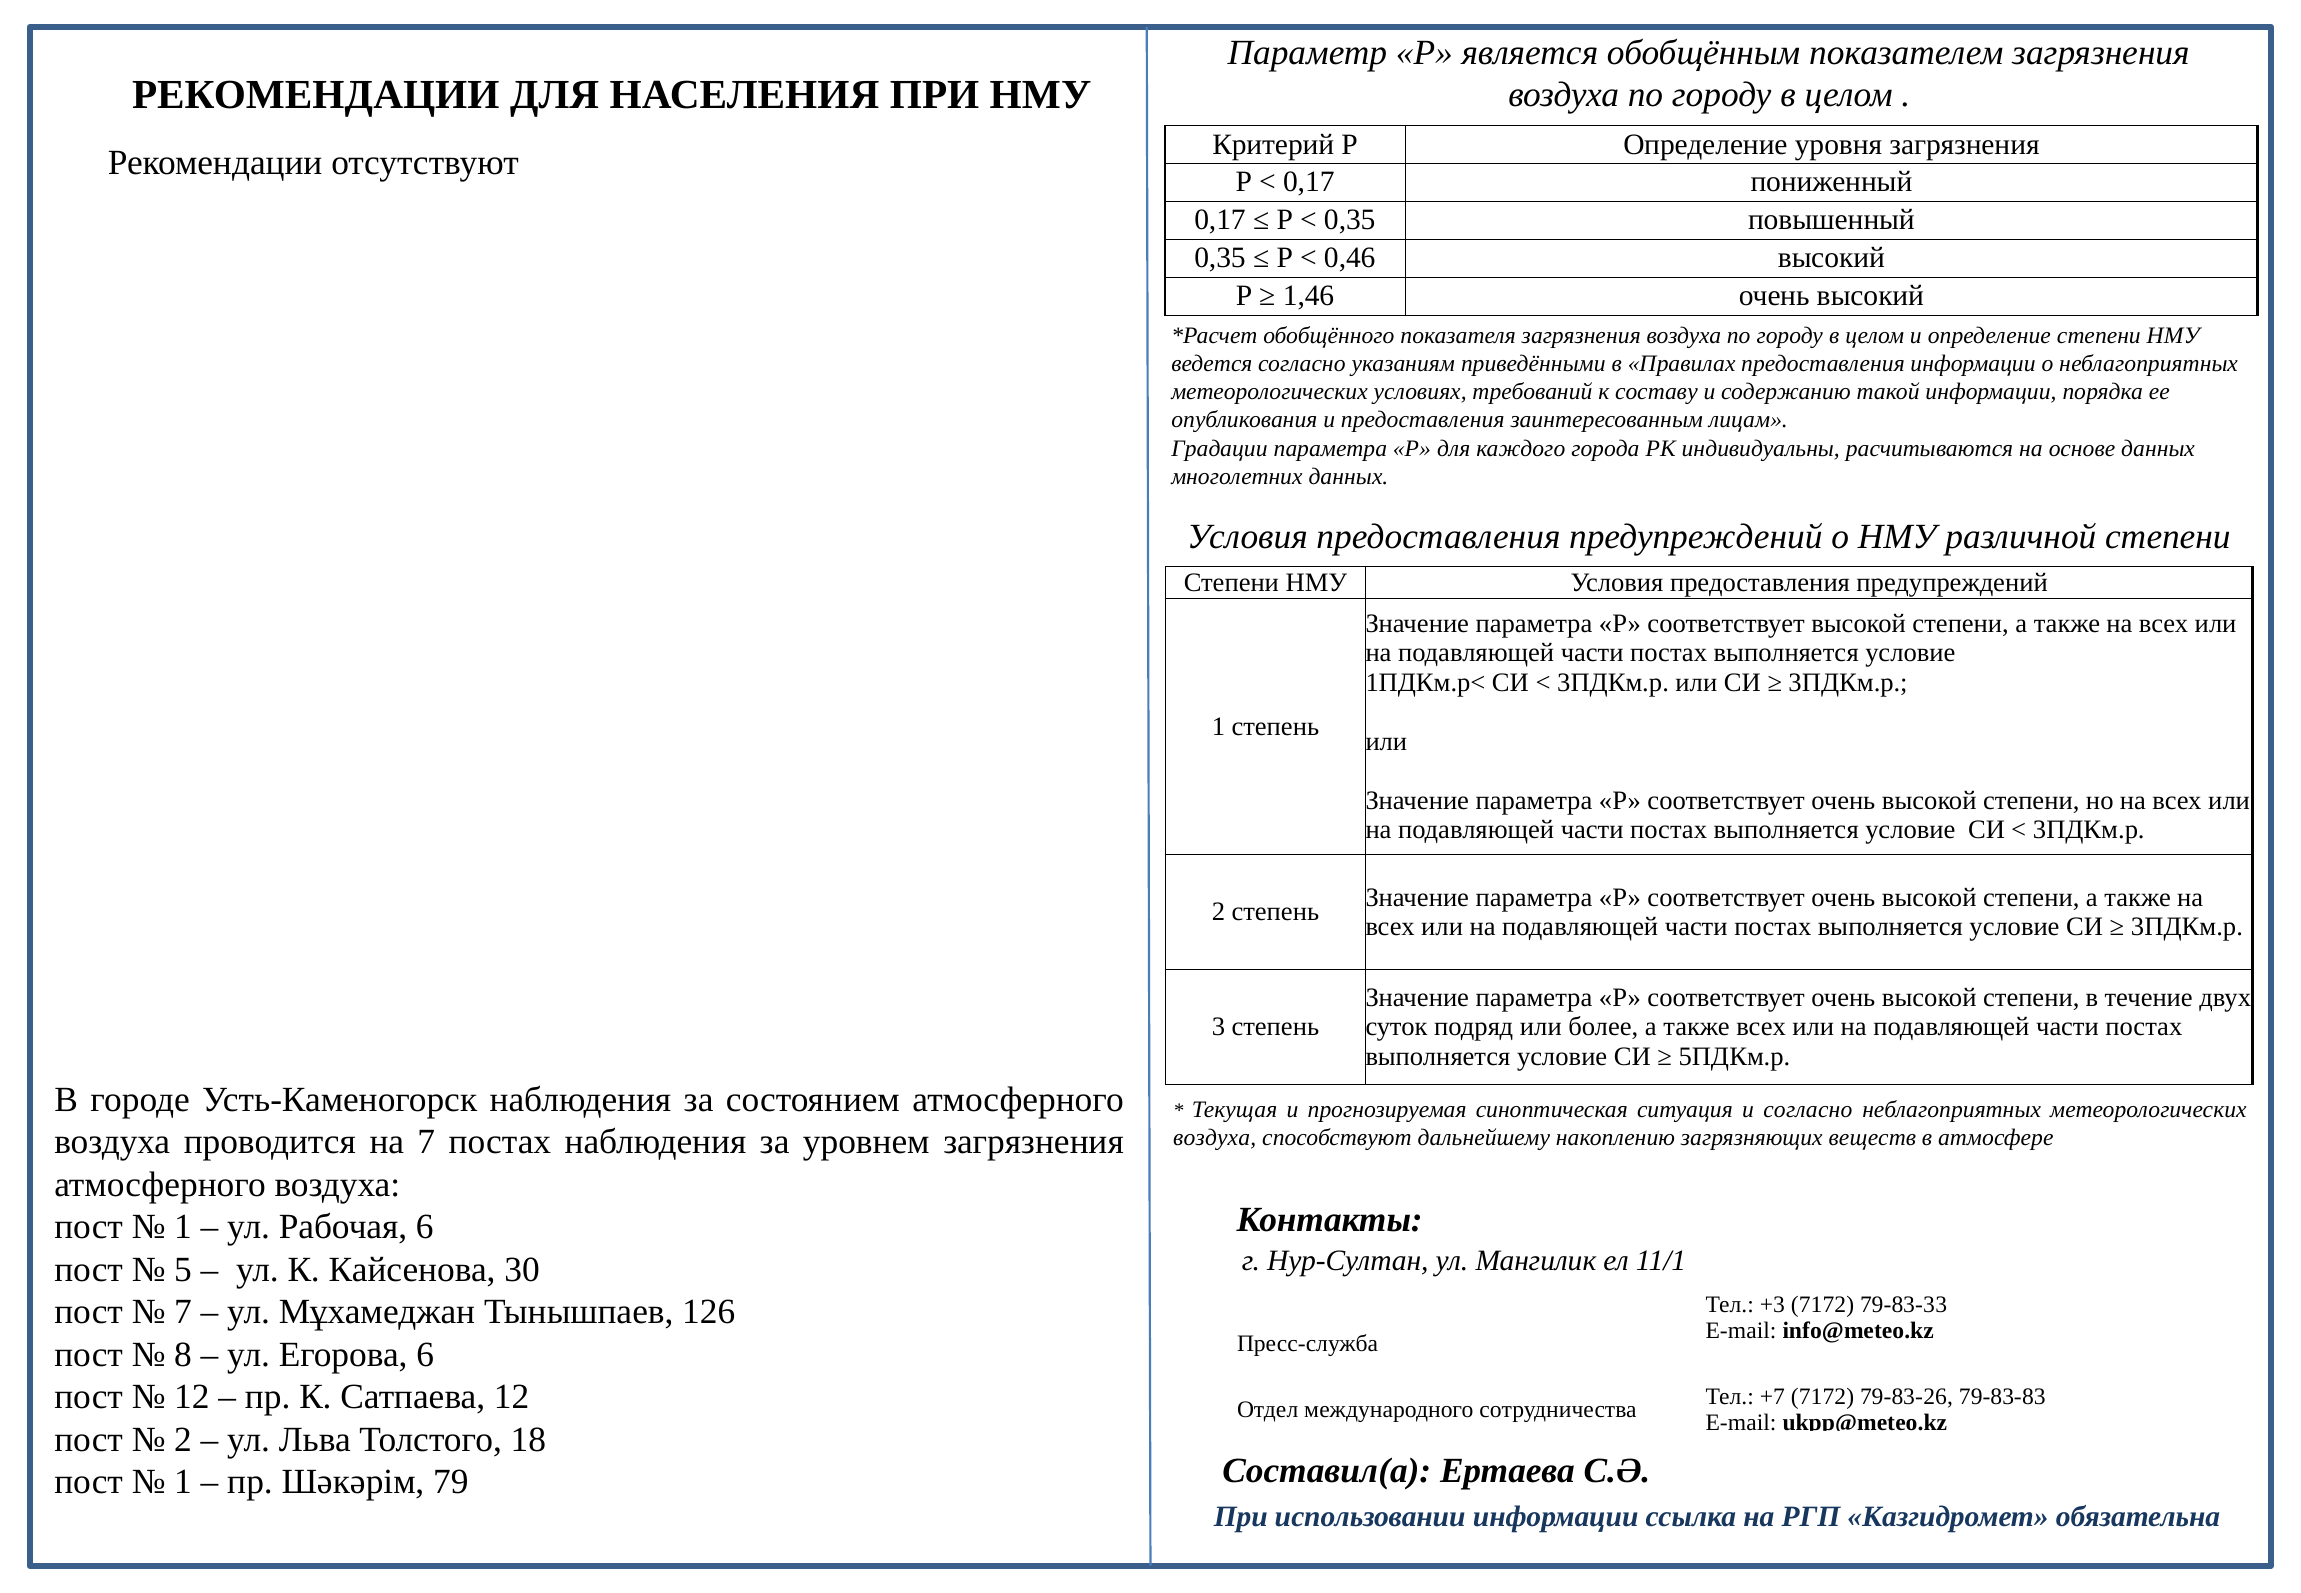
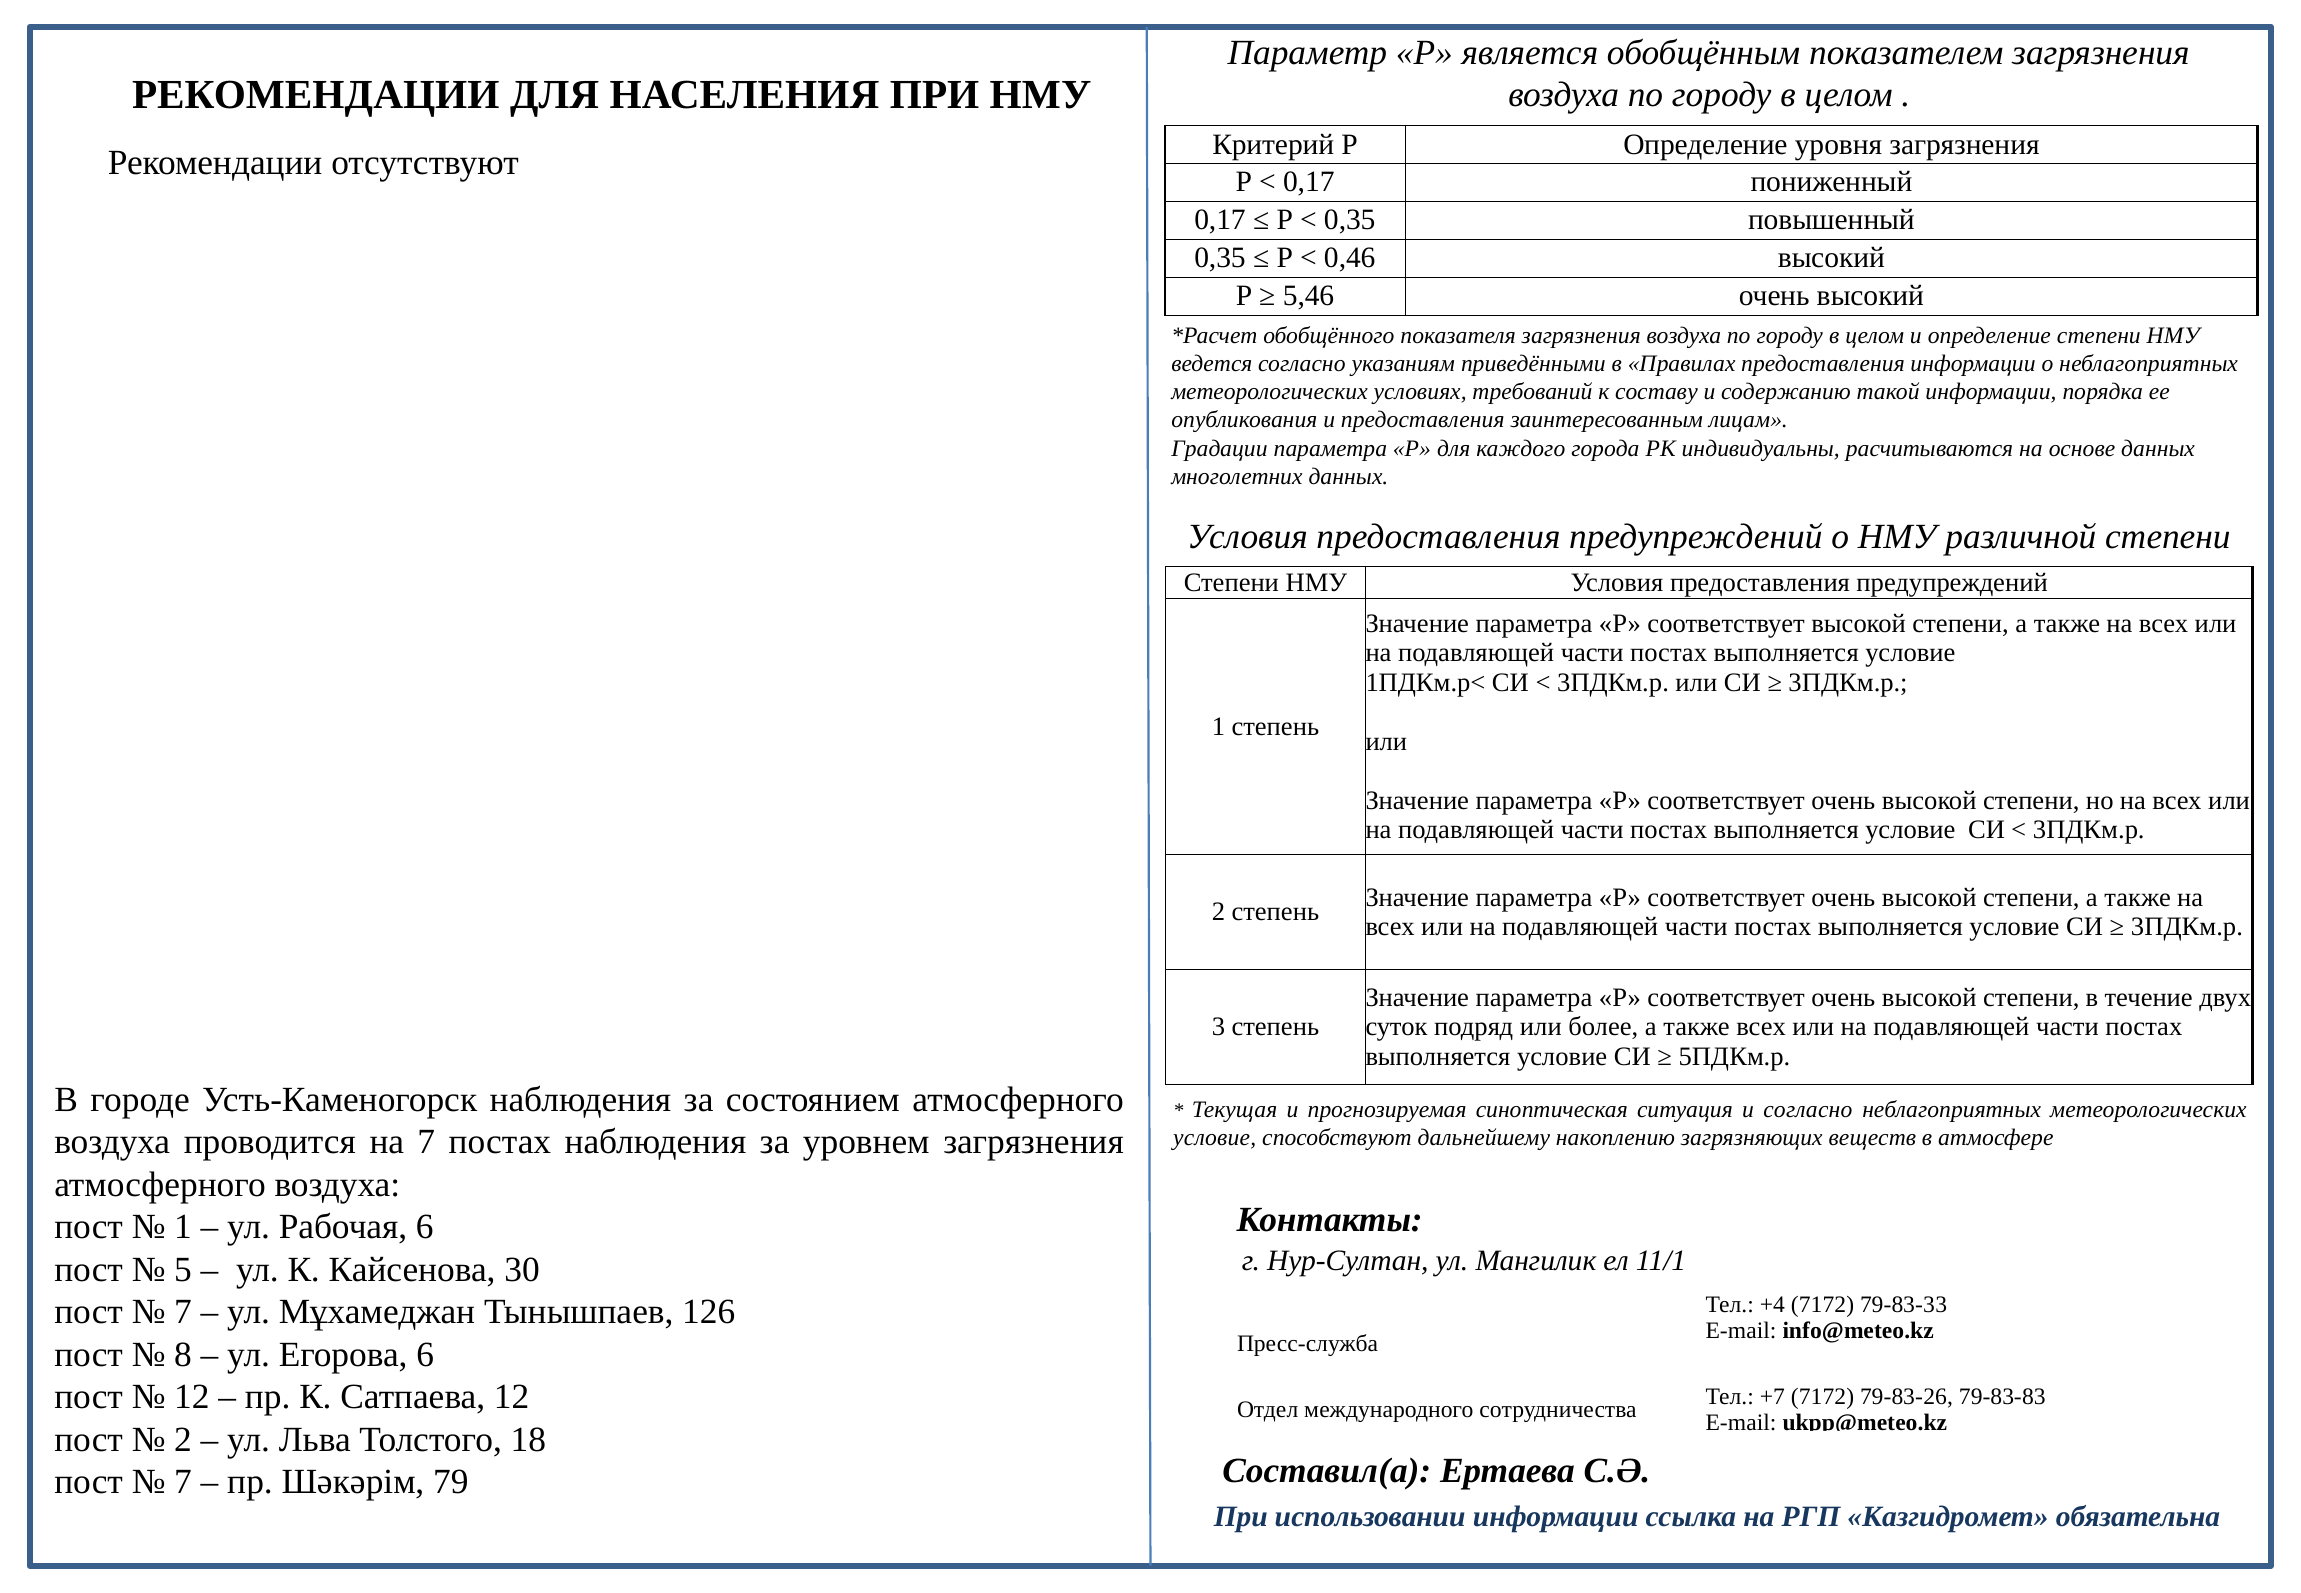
1,46: 1,46 -> 5,46 (1309, 296)
воздуха: воздуха -> условие (1215, 1138)
+3: +3 -> +4 (1772, 1304)
1: 1 -> 7 (183, 1482)
